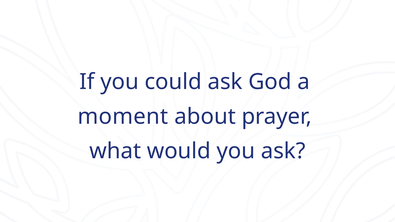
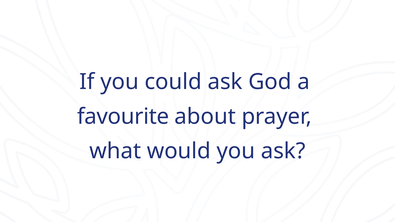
moment: moment -> favourite (123, 117)
